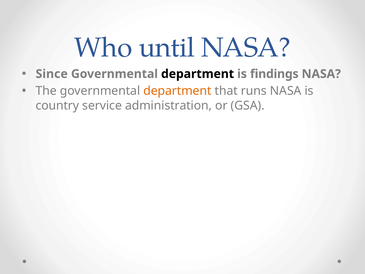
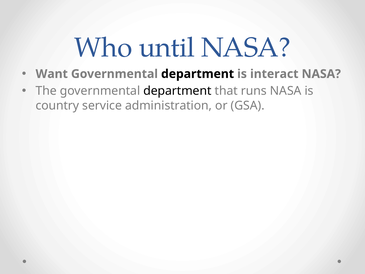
Since: Since -> Want (52, 74)
findings: findings -> interact (274, 74)
department colour: orange -> black (177, 91)
